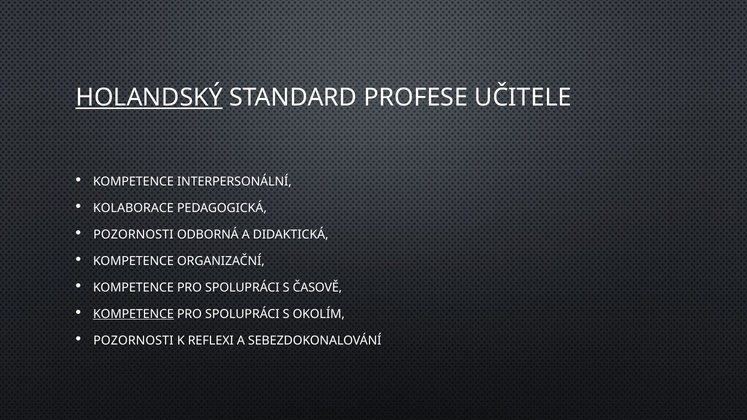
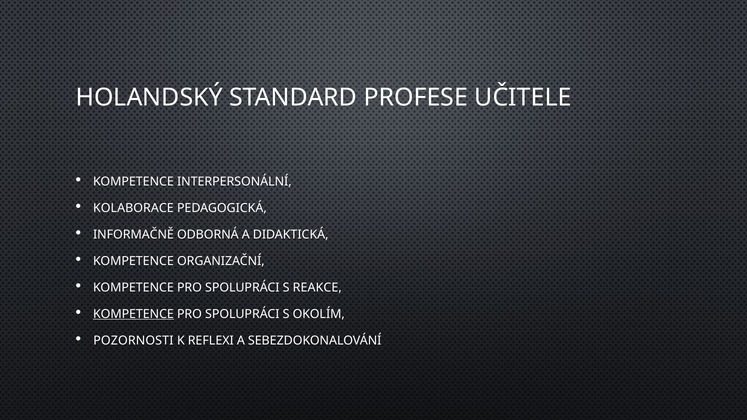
HOLANDSKÝ underline: present -> none (149, 97)
POZORNOSTI: POZORNOSTI -> INFORMAČNĚ (133, 235)
ČASOVĚ: ČASOVĚ -> REAKCE (317, 288)
